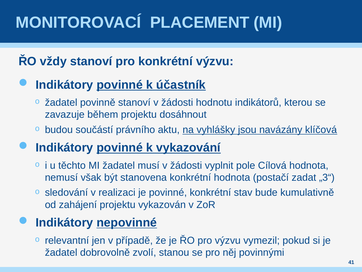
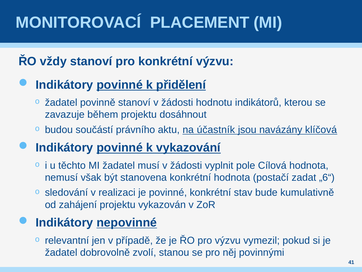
účastník: účastník -> přidělení (181, 85)
vyhlášky: vyhlášky -> účastník (216, 130)
„3“: „3“ -> „6“ (327, 177)
